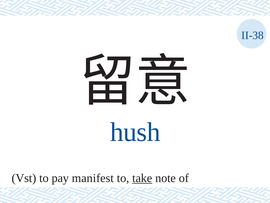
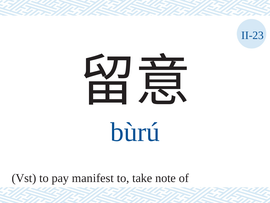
II-38: II-38 -> II-23 (253, 35)
hush: hush -> bùrú (135, 132)
take underline: present -> none (142, 178)
